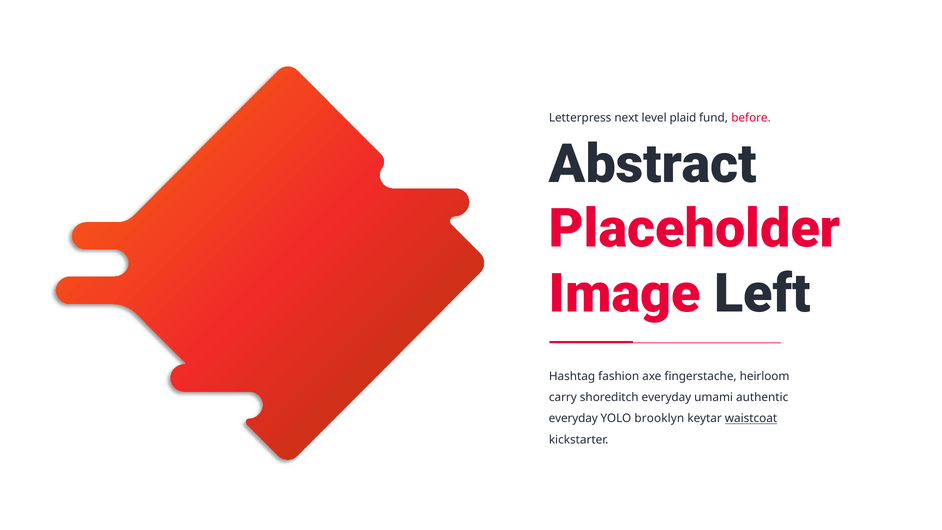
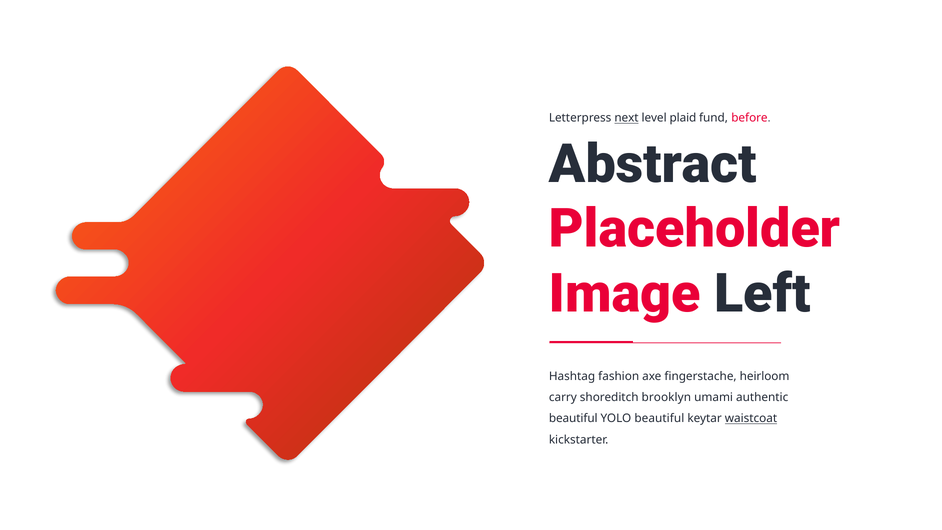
next underline: none -> present (626, 118)
shoreditch everyday: everyday -> brooklyn (666, 397)
everyday: everyday -> beautiful (573, 419)
YOLO brooklyn: brooklyn -> beautiful (659, 419)
